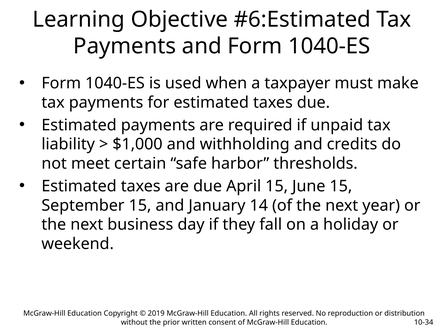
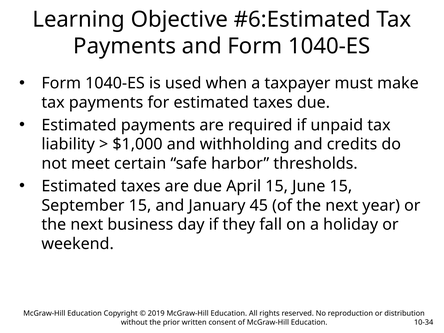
14: 14 -> 45 (259, 205)
